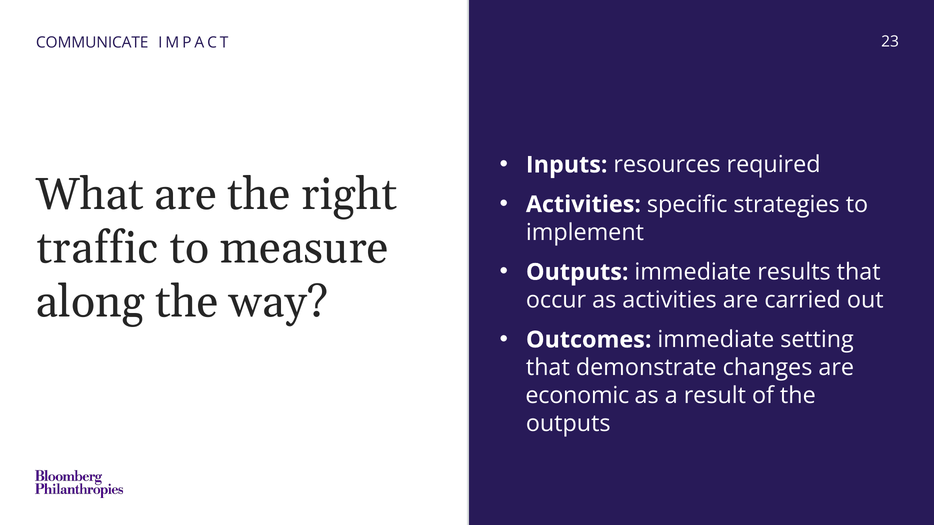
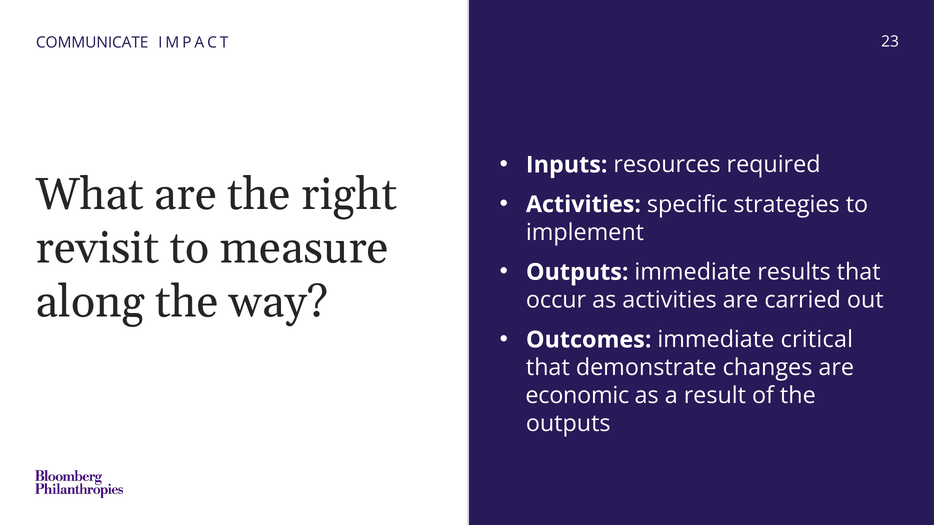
traffic: traffic -> revisit (97, 248)
setting: setting -> critical (817, 340)
